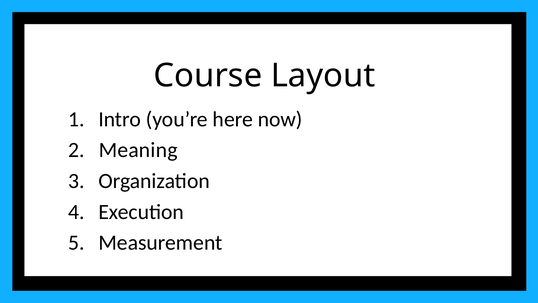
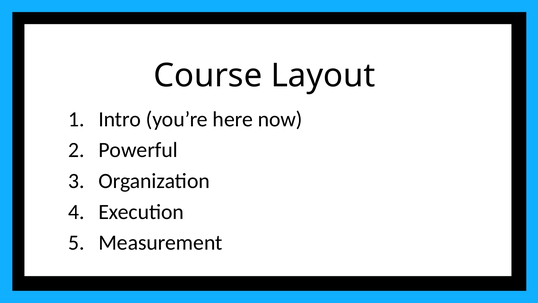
Meaning: Meaning -> Powerful (138, 150)
